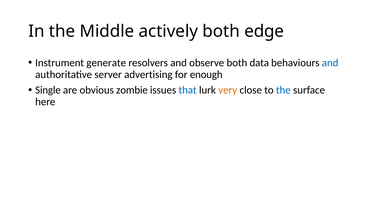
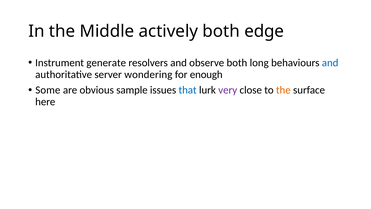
data: data -> long (259, 63)
advertising: advertising -> wondering (148, 74)
Single: Single -> Some (48, 90)
zombie: zombie -> sample (132, 90)
very colour: orange -> purple (228, 90)
the colour: blue -> orange (283, 90)
